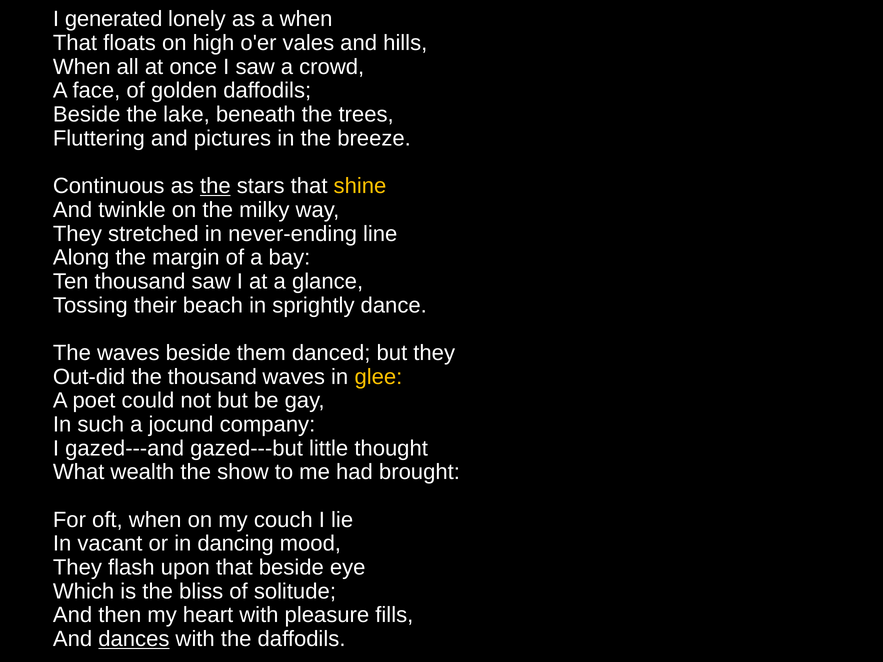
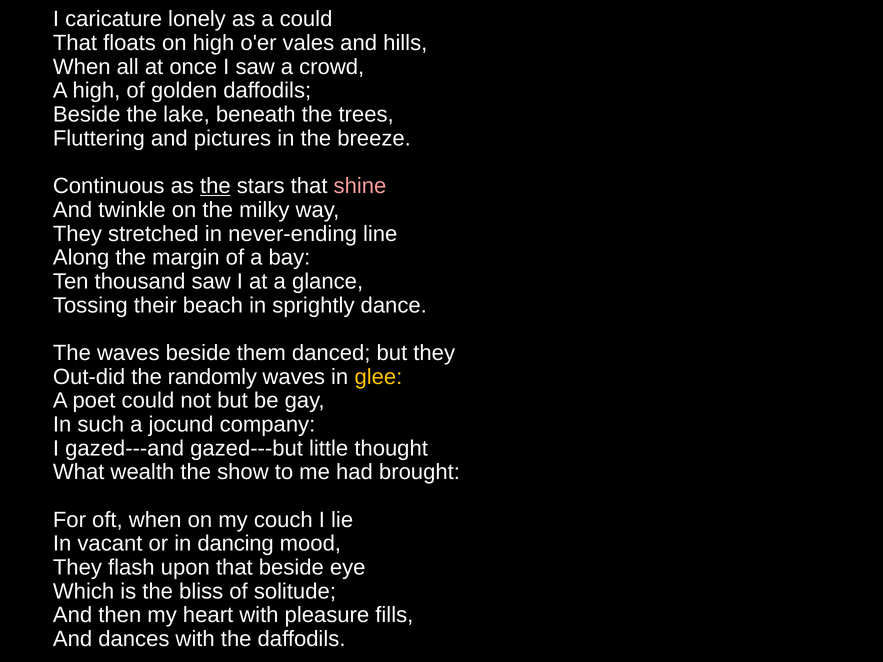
generated: generated -> caricature (114, 19)
a when: when -> could (306, 19)
A face: face -> high (96, 91)
shine colour: yellow -> pink (360, 186)
the thousand: thousand -> randomly (212, 377)
dances underline: present -> none (134, 639)
